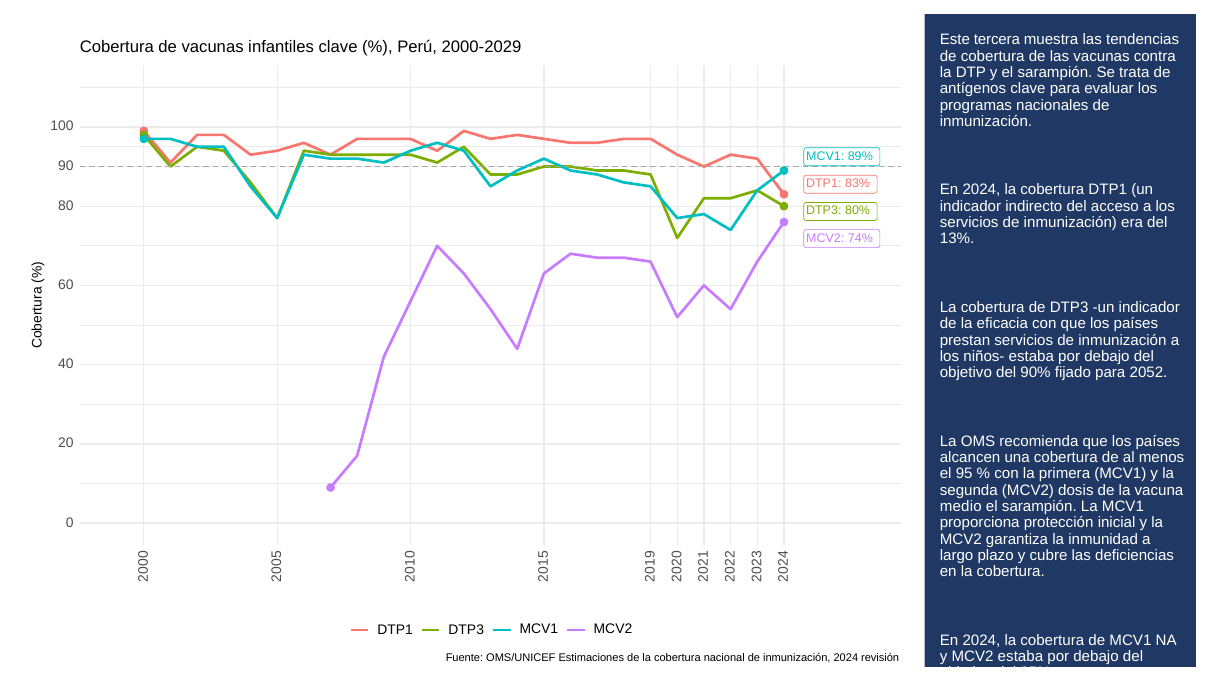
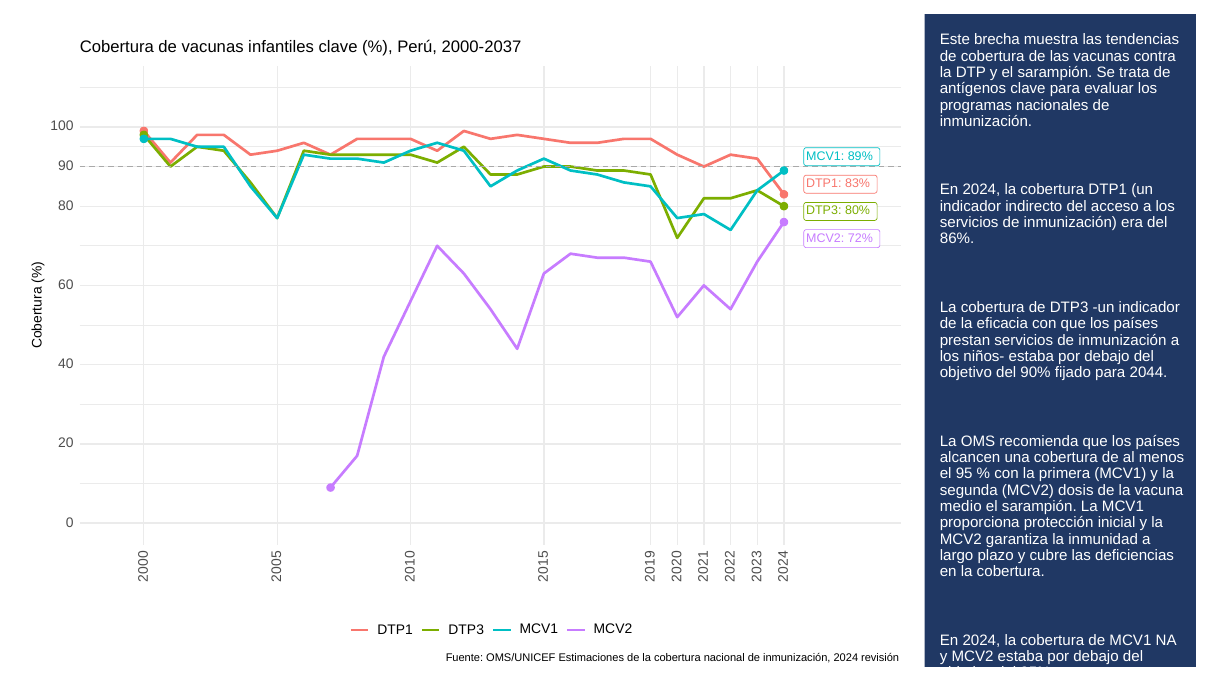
tercera: tercera -> brecha (997, 40)
2000-2029: 2000-2029 -> 2000-2037 (481, 47)
13%: 13% -> 86% (957, 239)
74%: 74% -> 72% (860, 238)
2052: 2052 -> 2044 (1148, 373)
